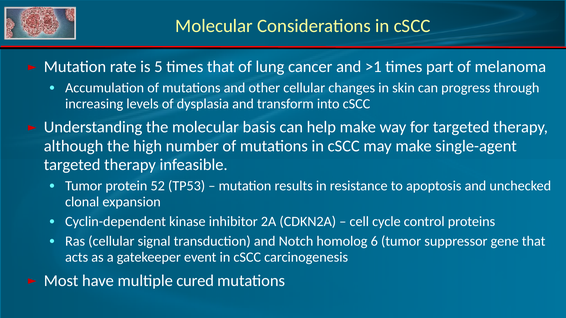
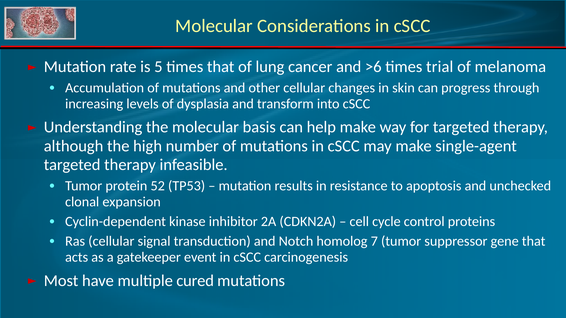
>1: >1 -> >6 (373, 67)
part: part -> trial (440, 67)
6: 6 -> 7 (374, 241)
